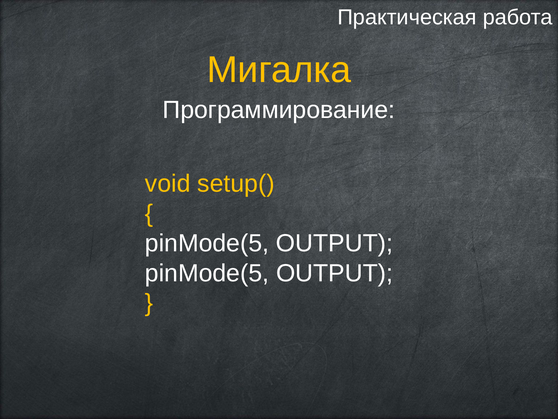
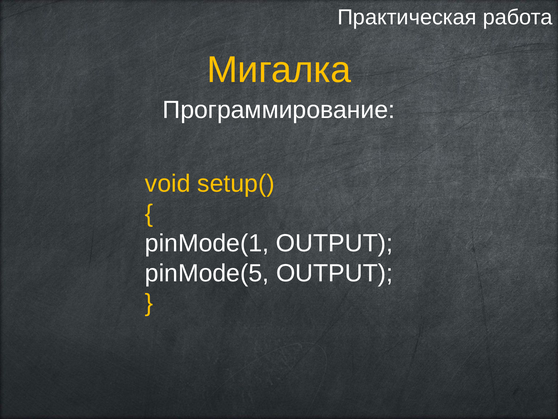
pinMode(5: pinMode(5 -> pinMode(1 (207, 243)
